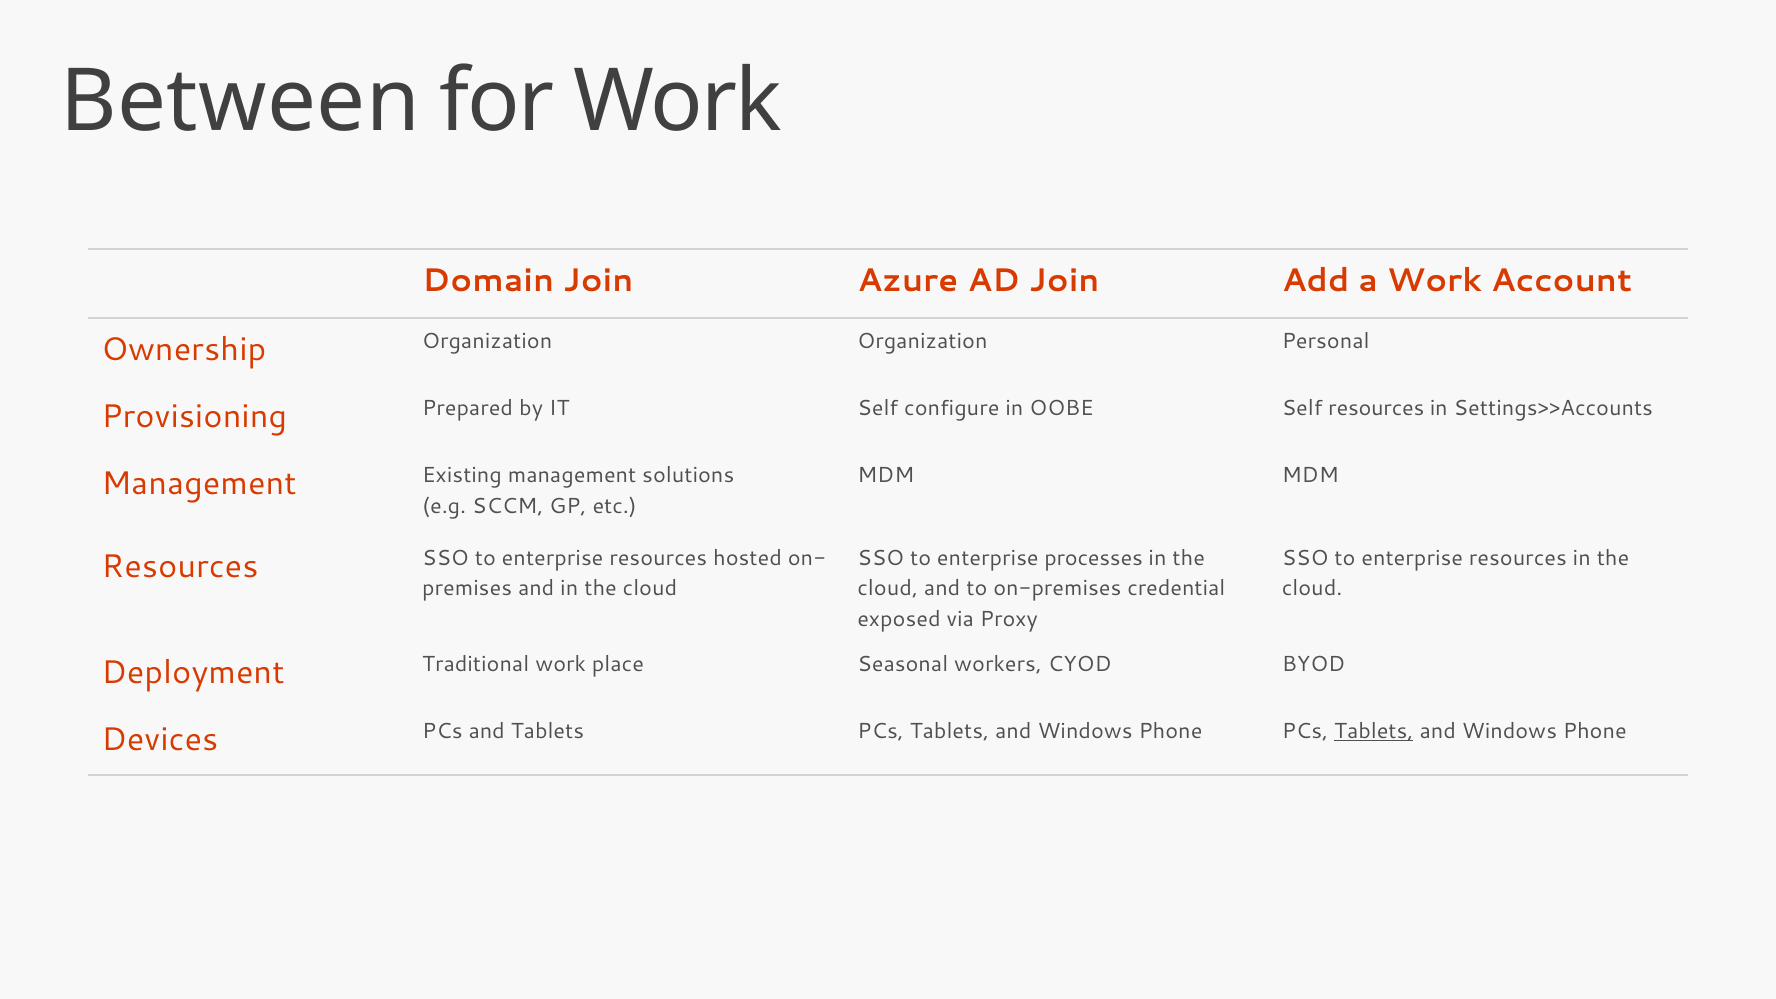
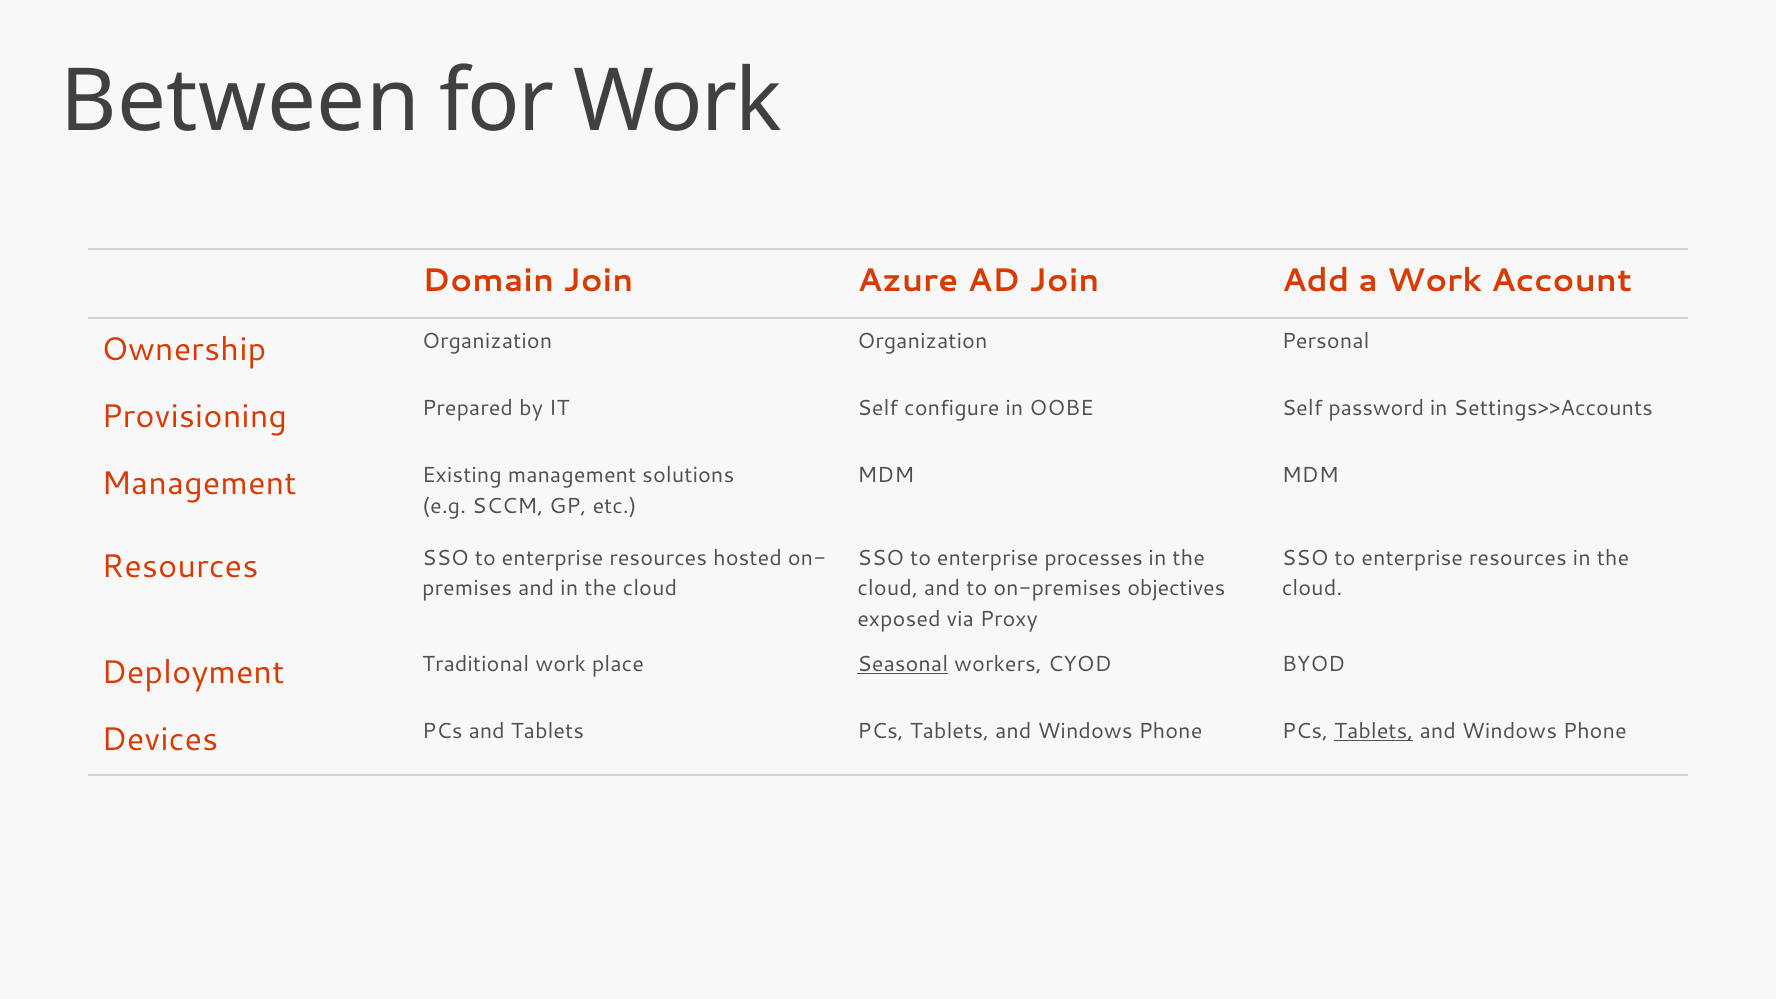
Self resources: resources -> password (1376, 408)
credential: credential -> objectives (1176, 589)
Seasonal underline: none -> present (903, 664)
